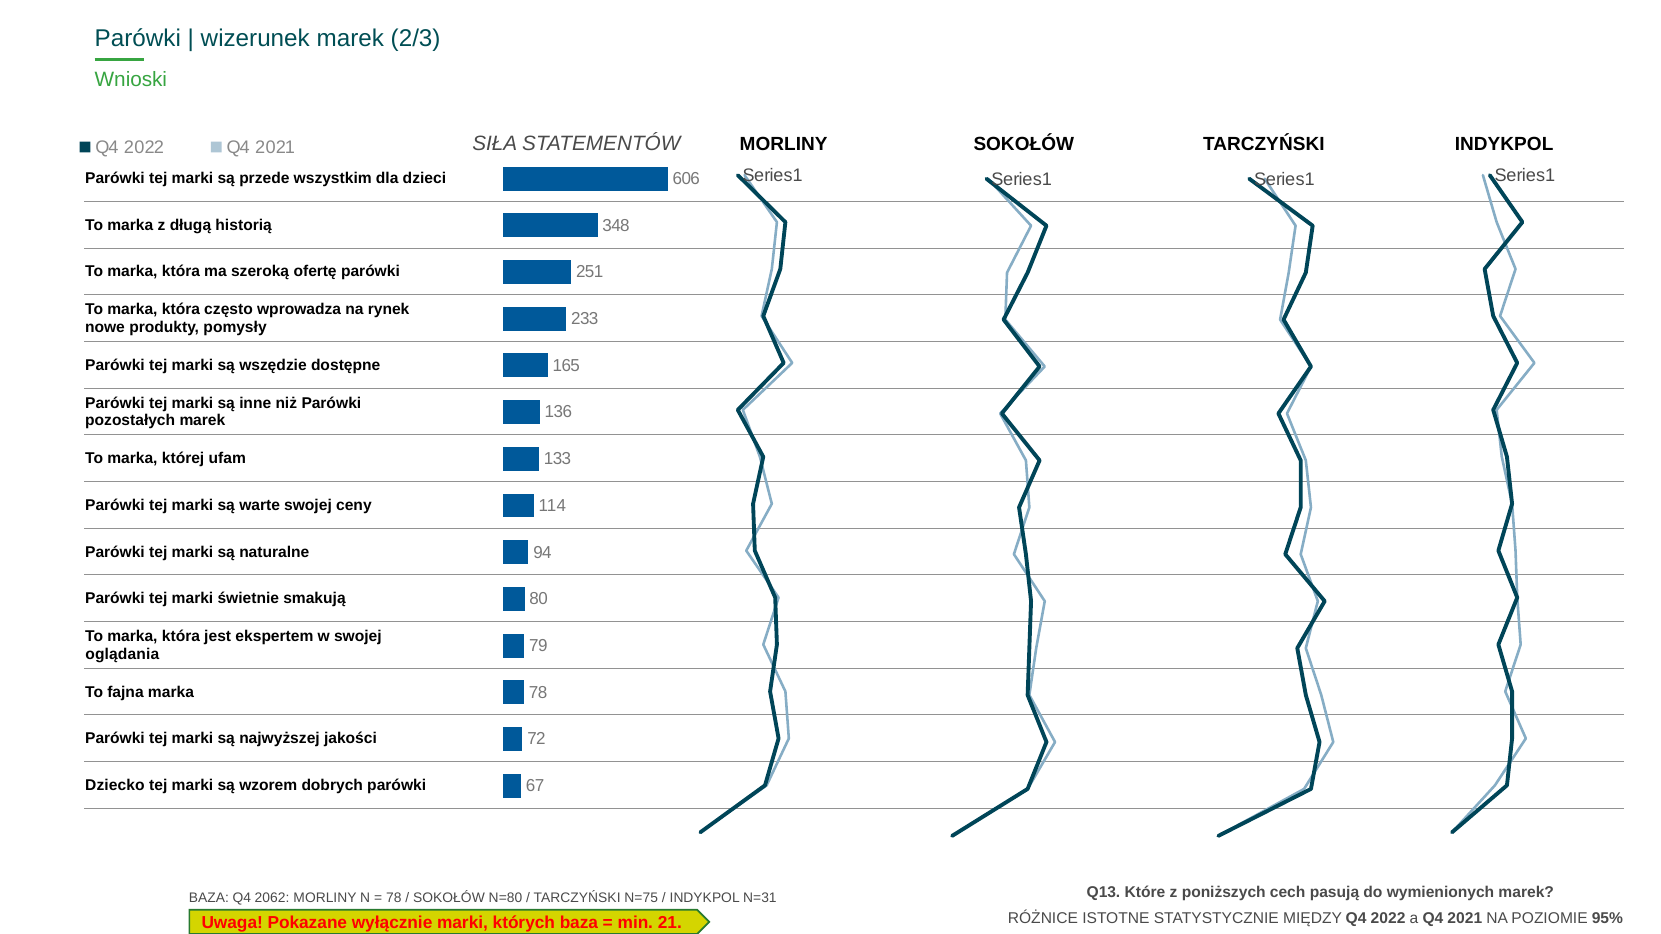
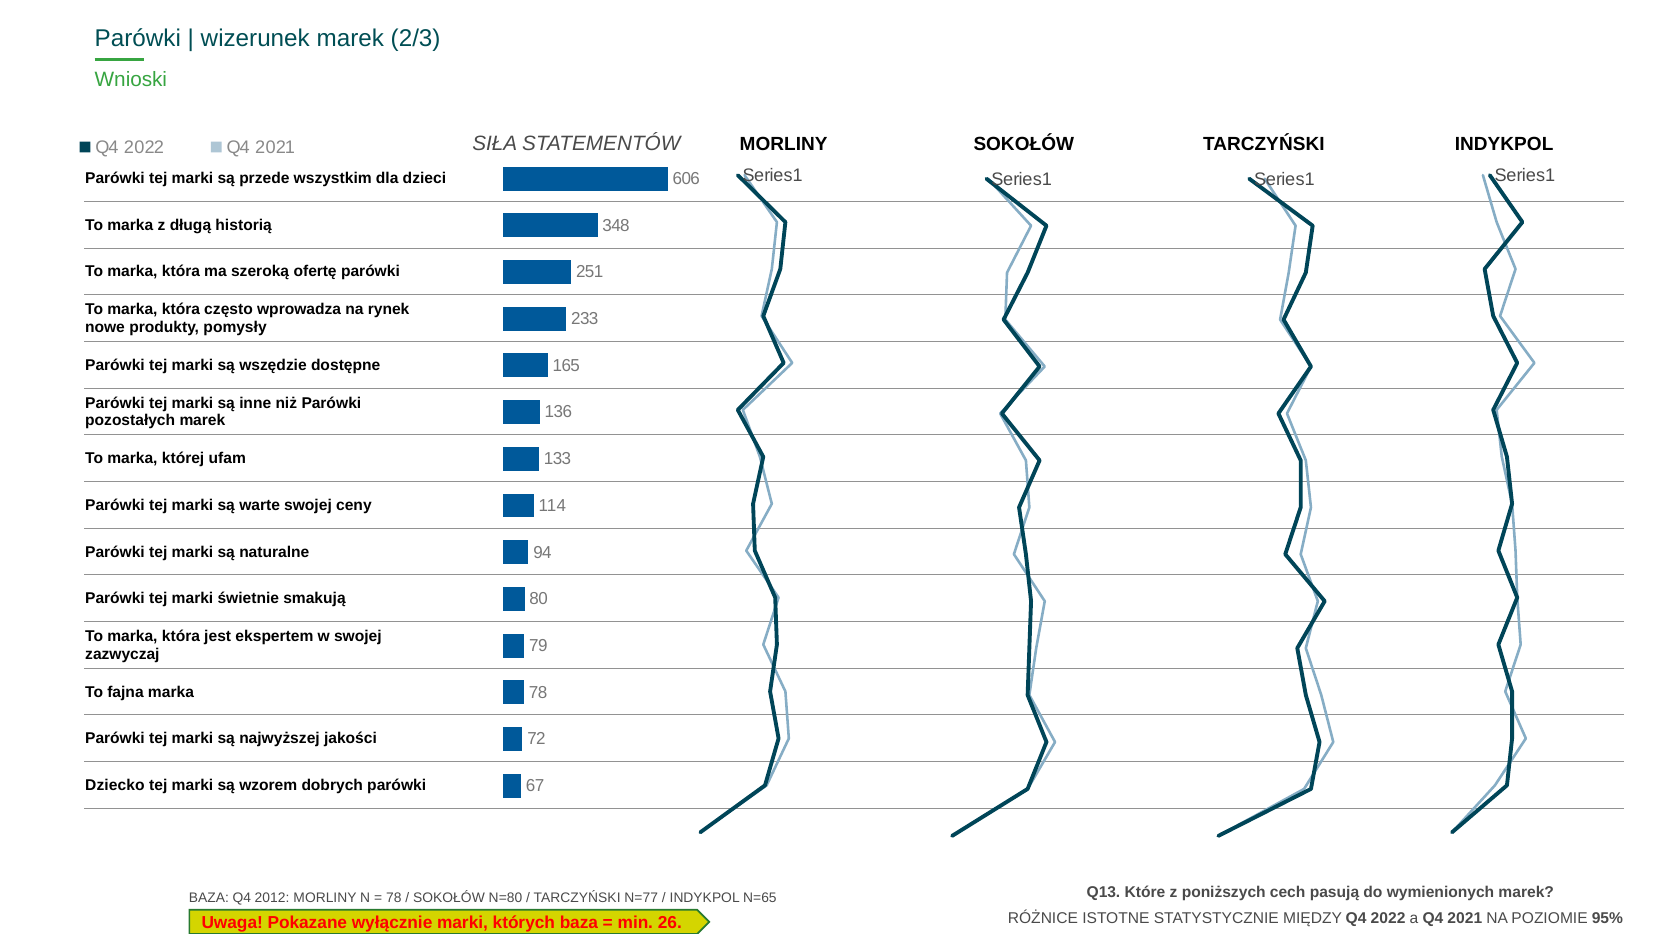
oglądania: oglądania -> zazwyczaj (122, 654)
2062: 2062 -> 2012 (272, 898)
N=75: N=75 -> N=77 (641, 898)
N=31: N=31 -> N=65 (760, 898)
21: 21 -> 26 (670, 923)
